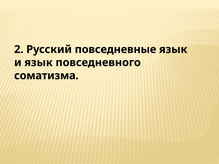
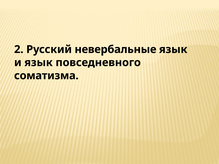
повседневные: повседневные -> невербальные (115, 49)
